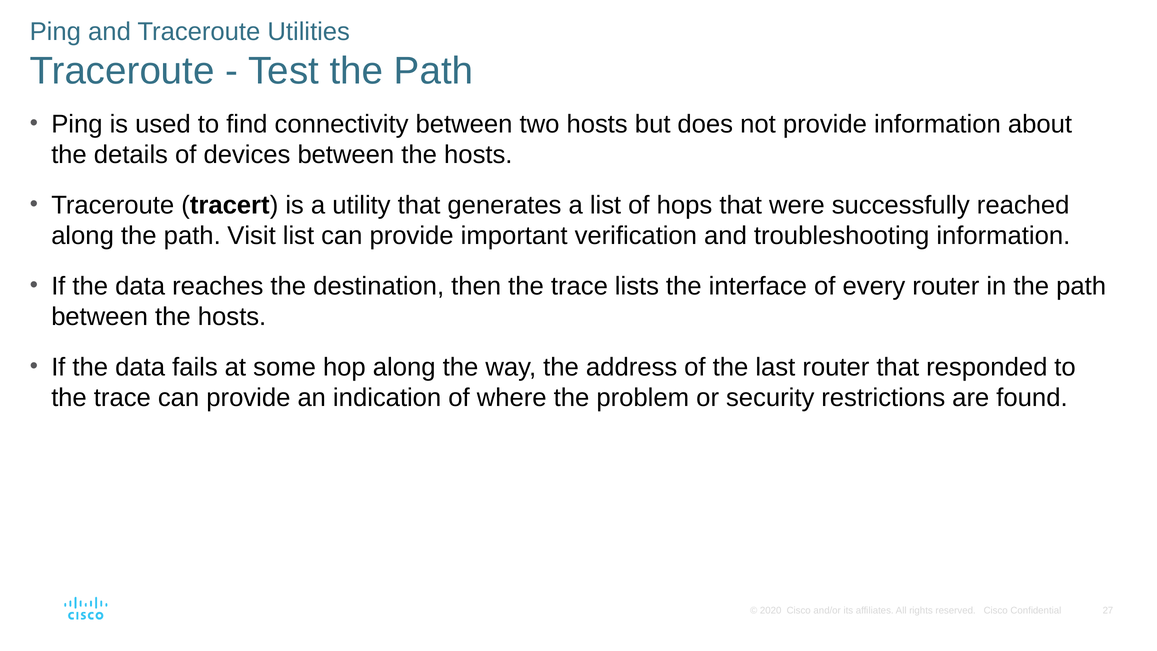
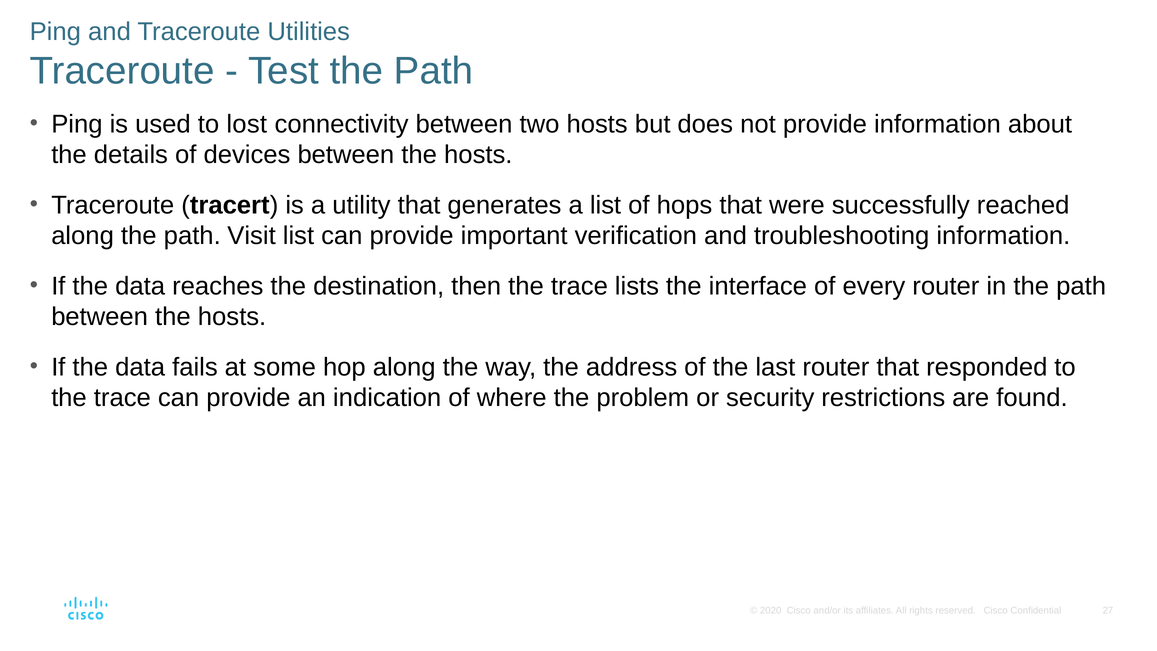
find: find -> lost (247, 124)
